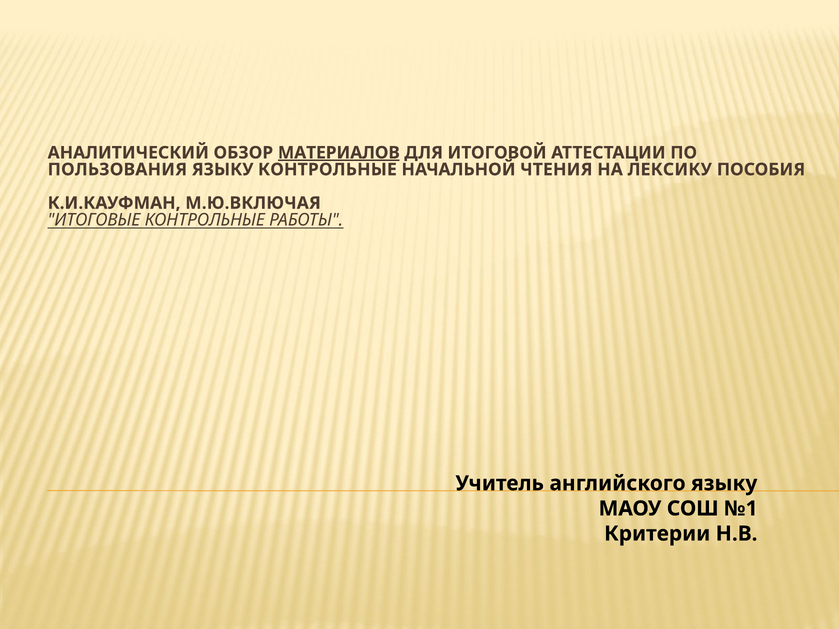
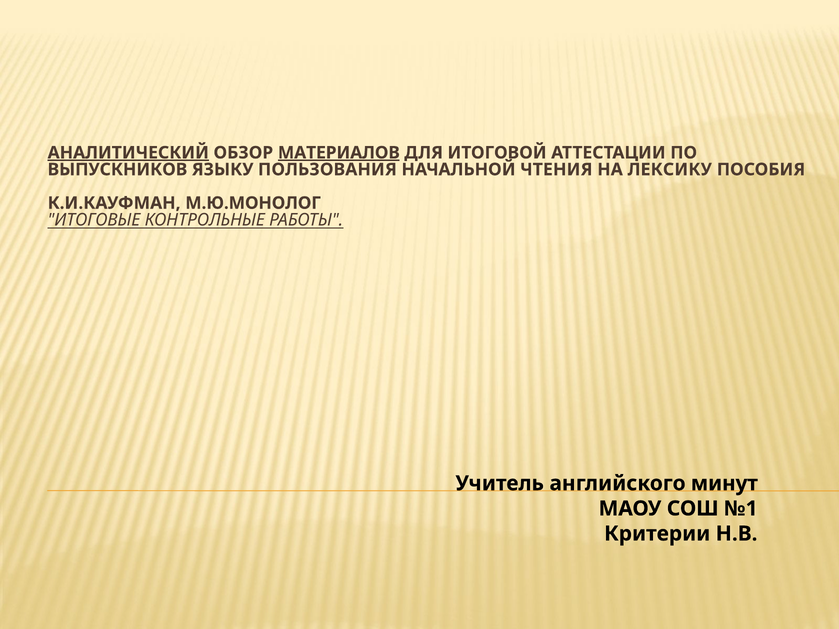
АНАЛИТИЧЕСКИЙ underline: none -> present (128, 153)
ПОЛЬЗОВАНИЯ: ПОЛЬЗОВАНИЯ -> ВЫПУСКНИКОВ (117, 170)
ЯЗЫКУ КОНТРОЛЬНЫЕ: КОНТРОЛЬНЫЕ -> ПОЛЬЗОВАНИЯ (327, 170)
М.Ю.ВКЛЮЧАЯ: М.Ю.ВКЛЮЧАЯ -> М.Ю.МОНОЛОГ (253, 203)
английского языку: языку -> минут (724, 484)
